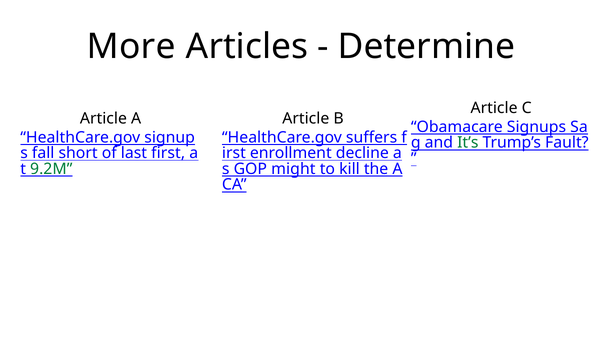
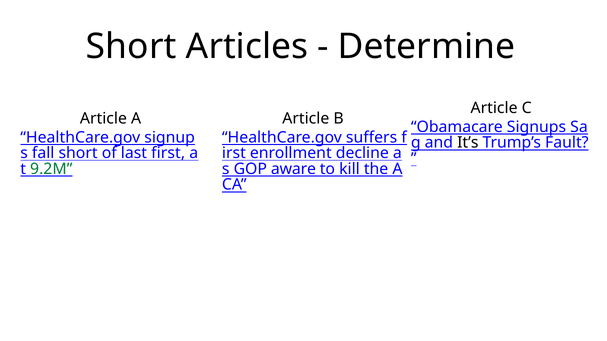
More: More -> Short (131, 47)
It’s colour: green -> black (468, 143)
might: might -> aware (293, 169)
